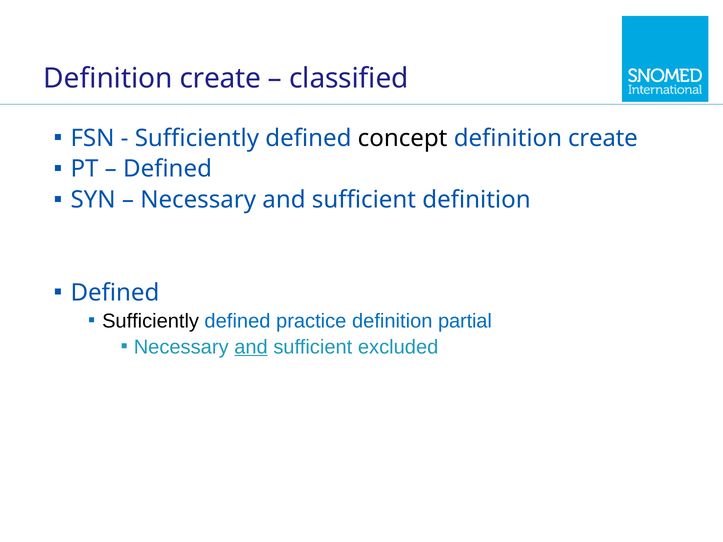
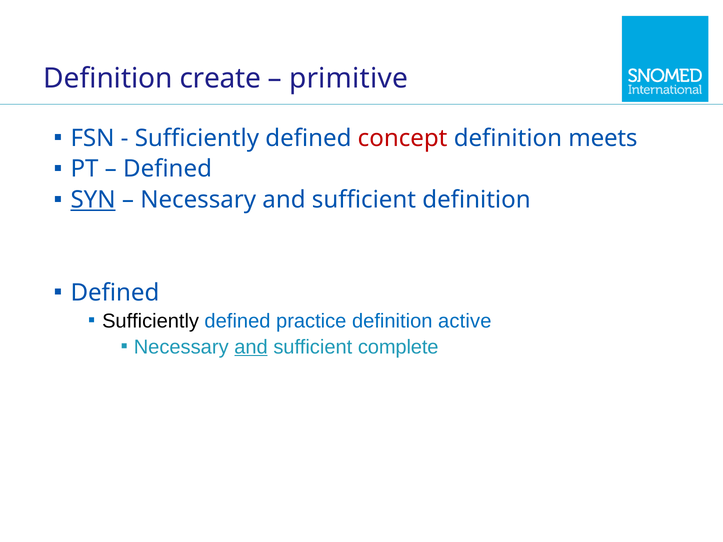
classified: classified -> primitive (349, 79)
concept colour: black -> red (403, 138)
create: create -> meets (603, 138)
SYN underline: none -> present (93, 200)
partial: partial -> active (465, 321)
excluded: excluded -> complete (398, 347)
